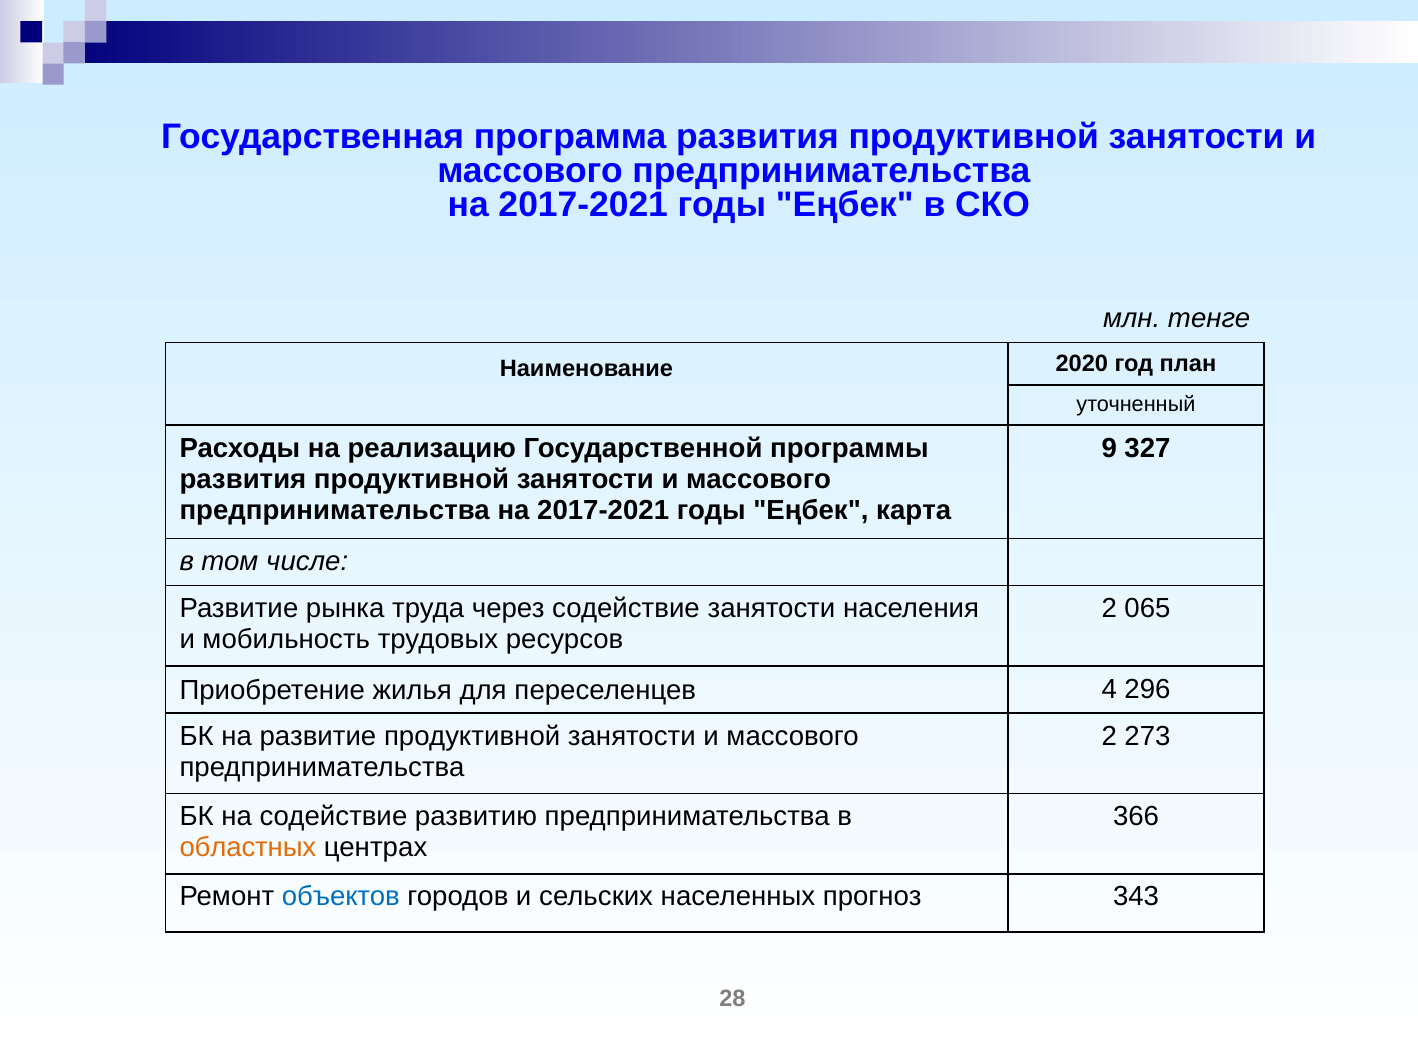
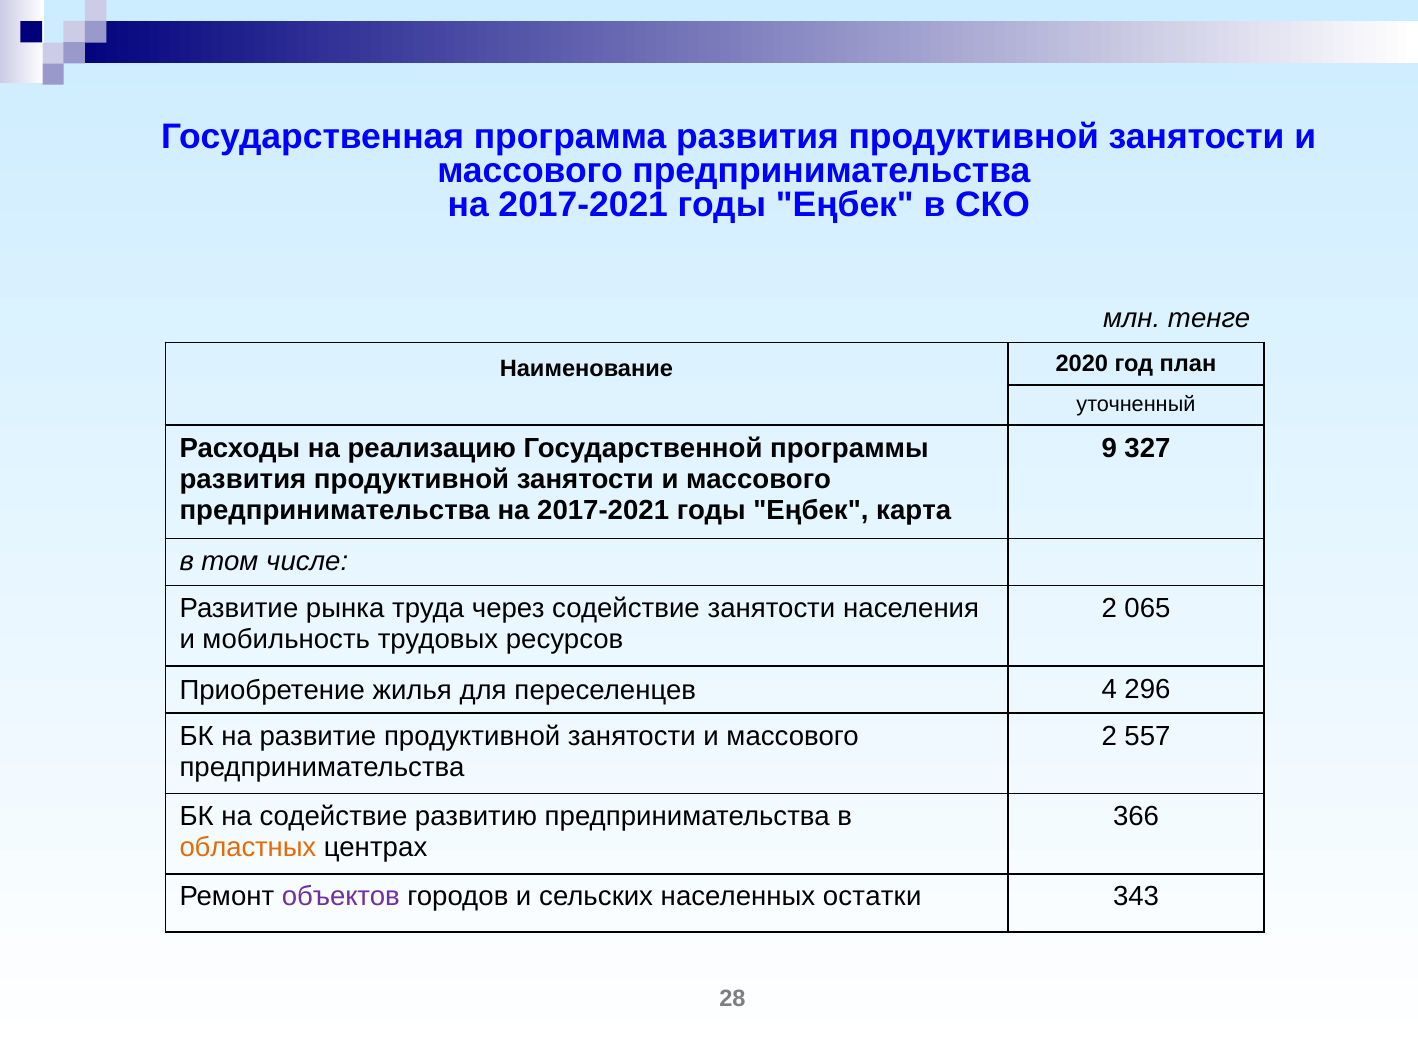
273: 273 -> 557 (1147, 736)
объектов colour: blue -> purple (341, 897)
прогноз: прогноз -> остатки (872, 897)
